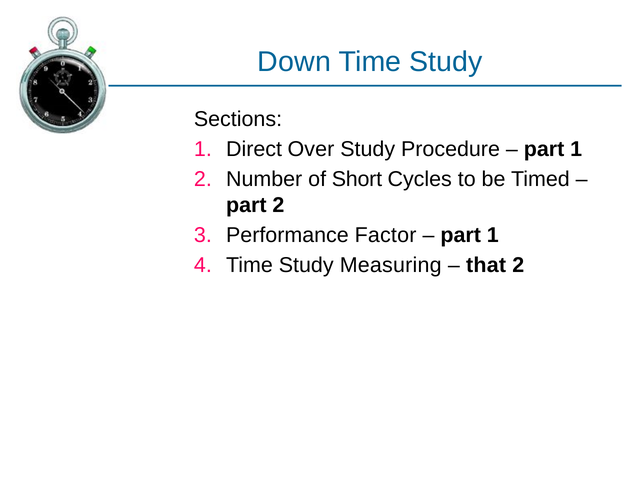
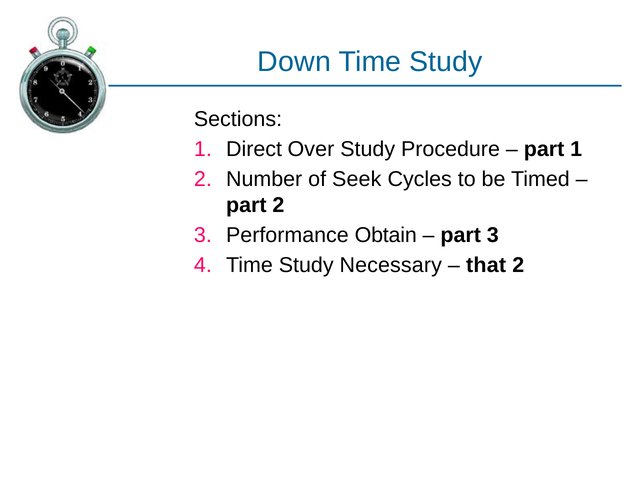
Short: Short -> Seek (357, 179)
Factor: Factor -> Obtain (386, 235)
1: 1 -> 3 (493, 235)
Measuring: Measuring -> Necessary (391, 265)
